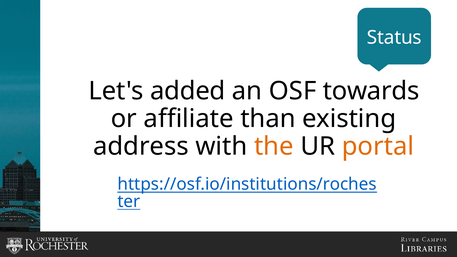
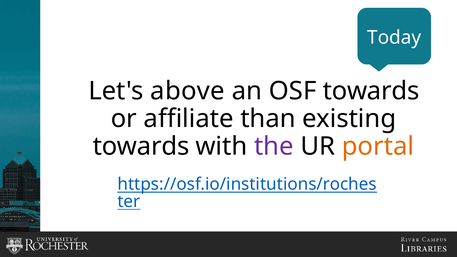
Status: Status -> Today (394, 37)
added: added -> above (188, 91)
address: address -> towards (141, 147)
the colour: orange -> purple (274, 147)
